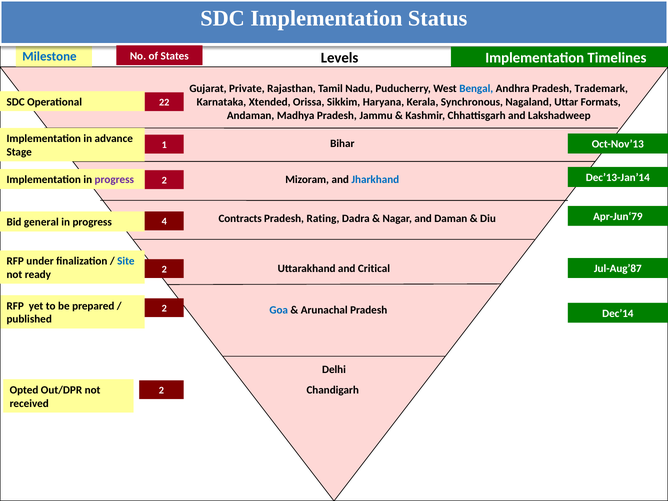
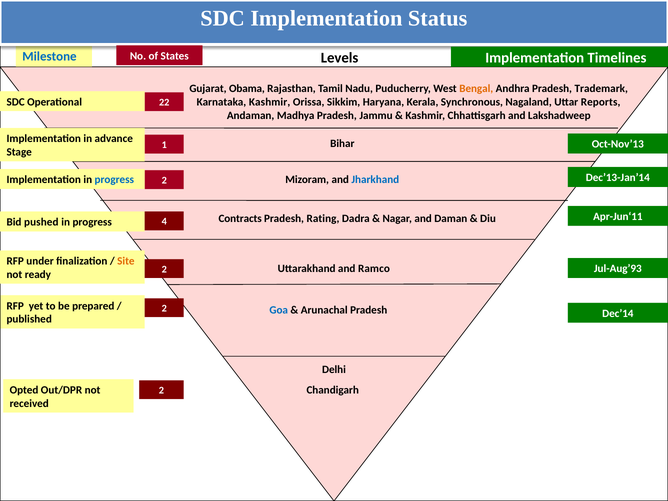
Private: Private -> Obama (247, 89)
Bengal colour: blue -> orange (476, 89)
Karnataka Xtended: Xtended -> Kashmir (270, 102)
Formats: Formats -> Reports (601, 102)
progress colour: purple -> blue (114, 180)
Apr-Jun‘79: Apr-Jun‘79 -> Apr-Jun‘11 (618, 217)
general: general -> pushed (41, 222)
Site colour: blue -> orange (126, 261)
Critical: Critical -> Ramco (374, 269)
Jul-Aug’87: Jul-Aug’87 -> Jul-Aug’93 (618, 269)
